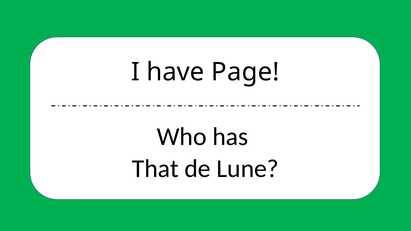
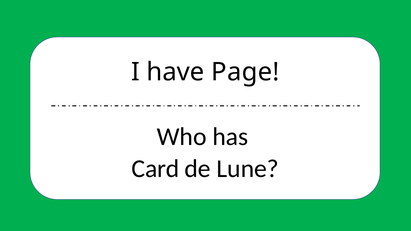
That: That -> Card (155, 169)
